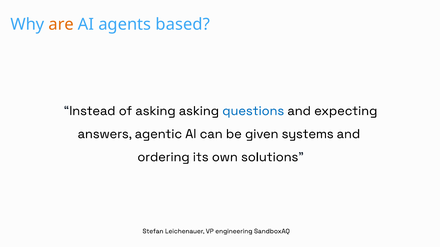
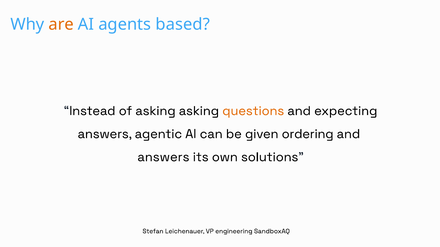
questions colour: blue -> orange (253, 111)
systems: systems -> ordering (308, 134)
ordering: ordering -> answers (163, 157)
